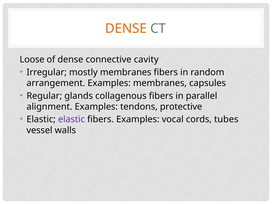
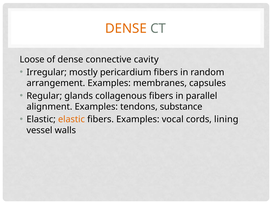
mostly membranes: membranes -> pericardium (126, 72)
protective: protective -> substance (181, 107)
elastic colour: purple -> orange (71, 119)
tubes: tubes -> lining (226, 119)
